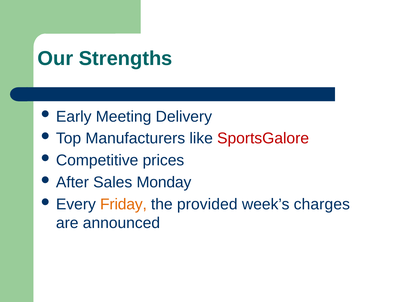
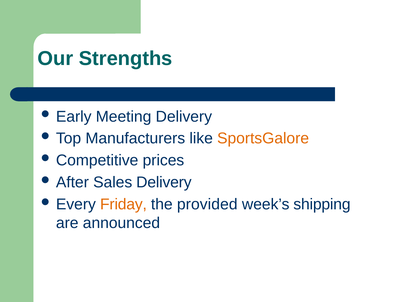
SportsGalore colour: red -> orange (263, 138)
Sales Monday: Monday -> Delivery (164, 182)
charges: charges -> shipping (322, 204)
